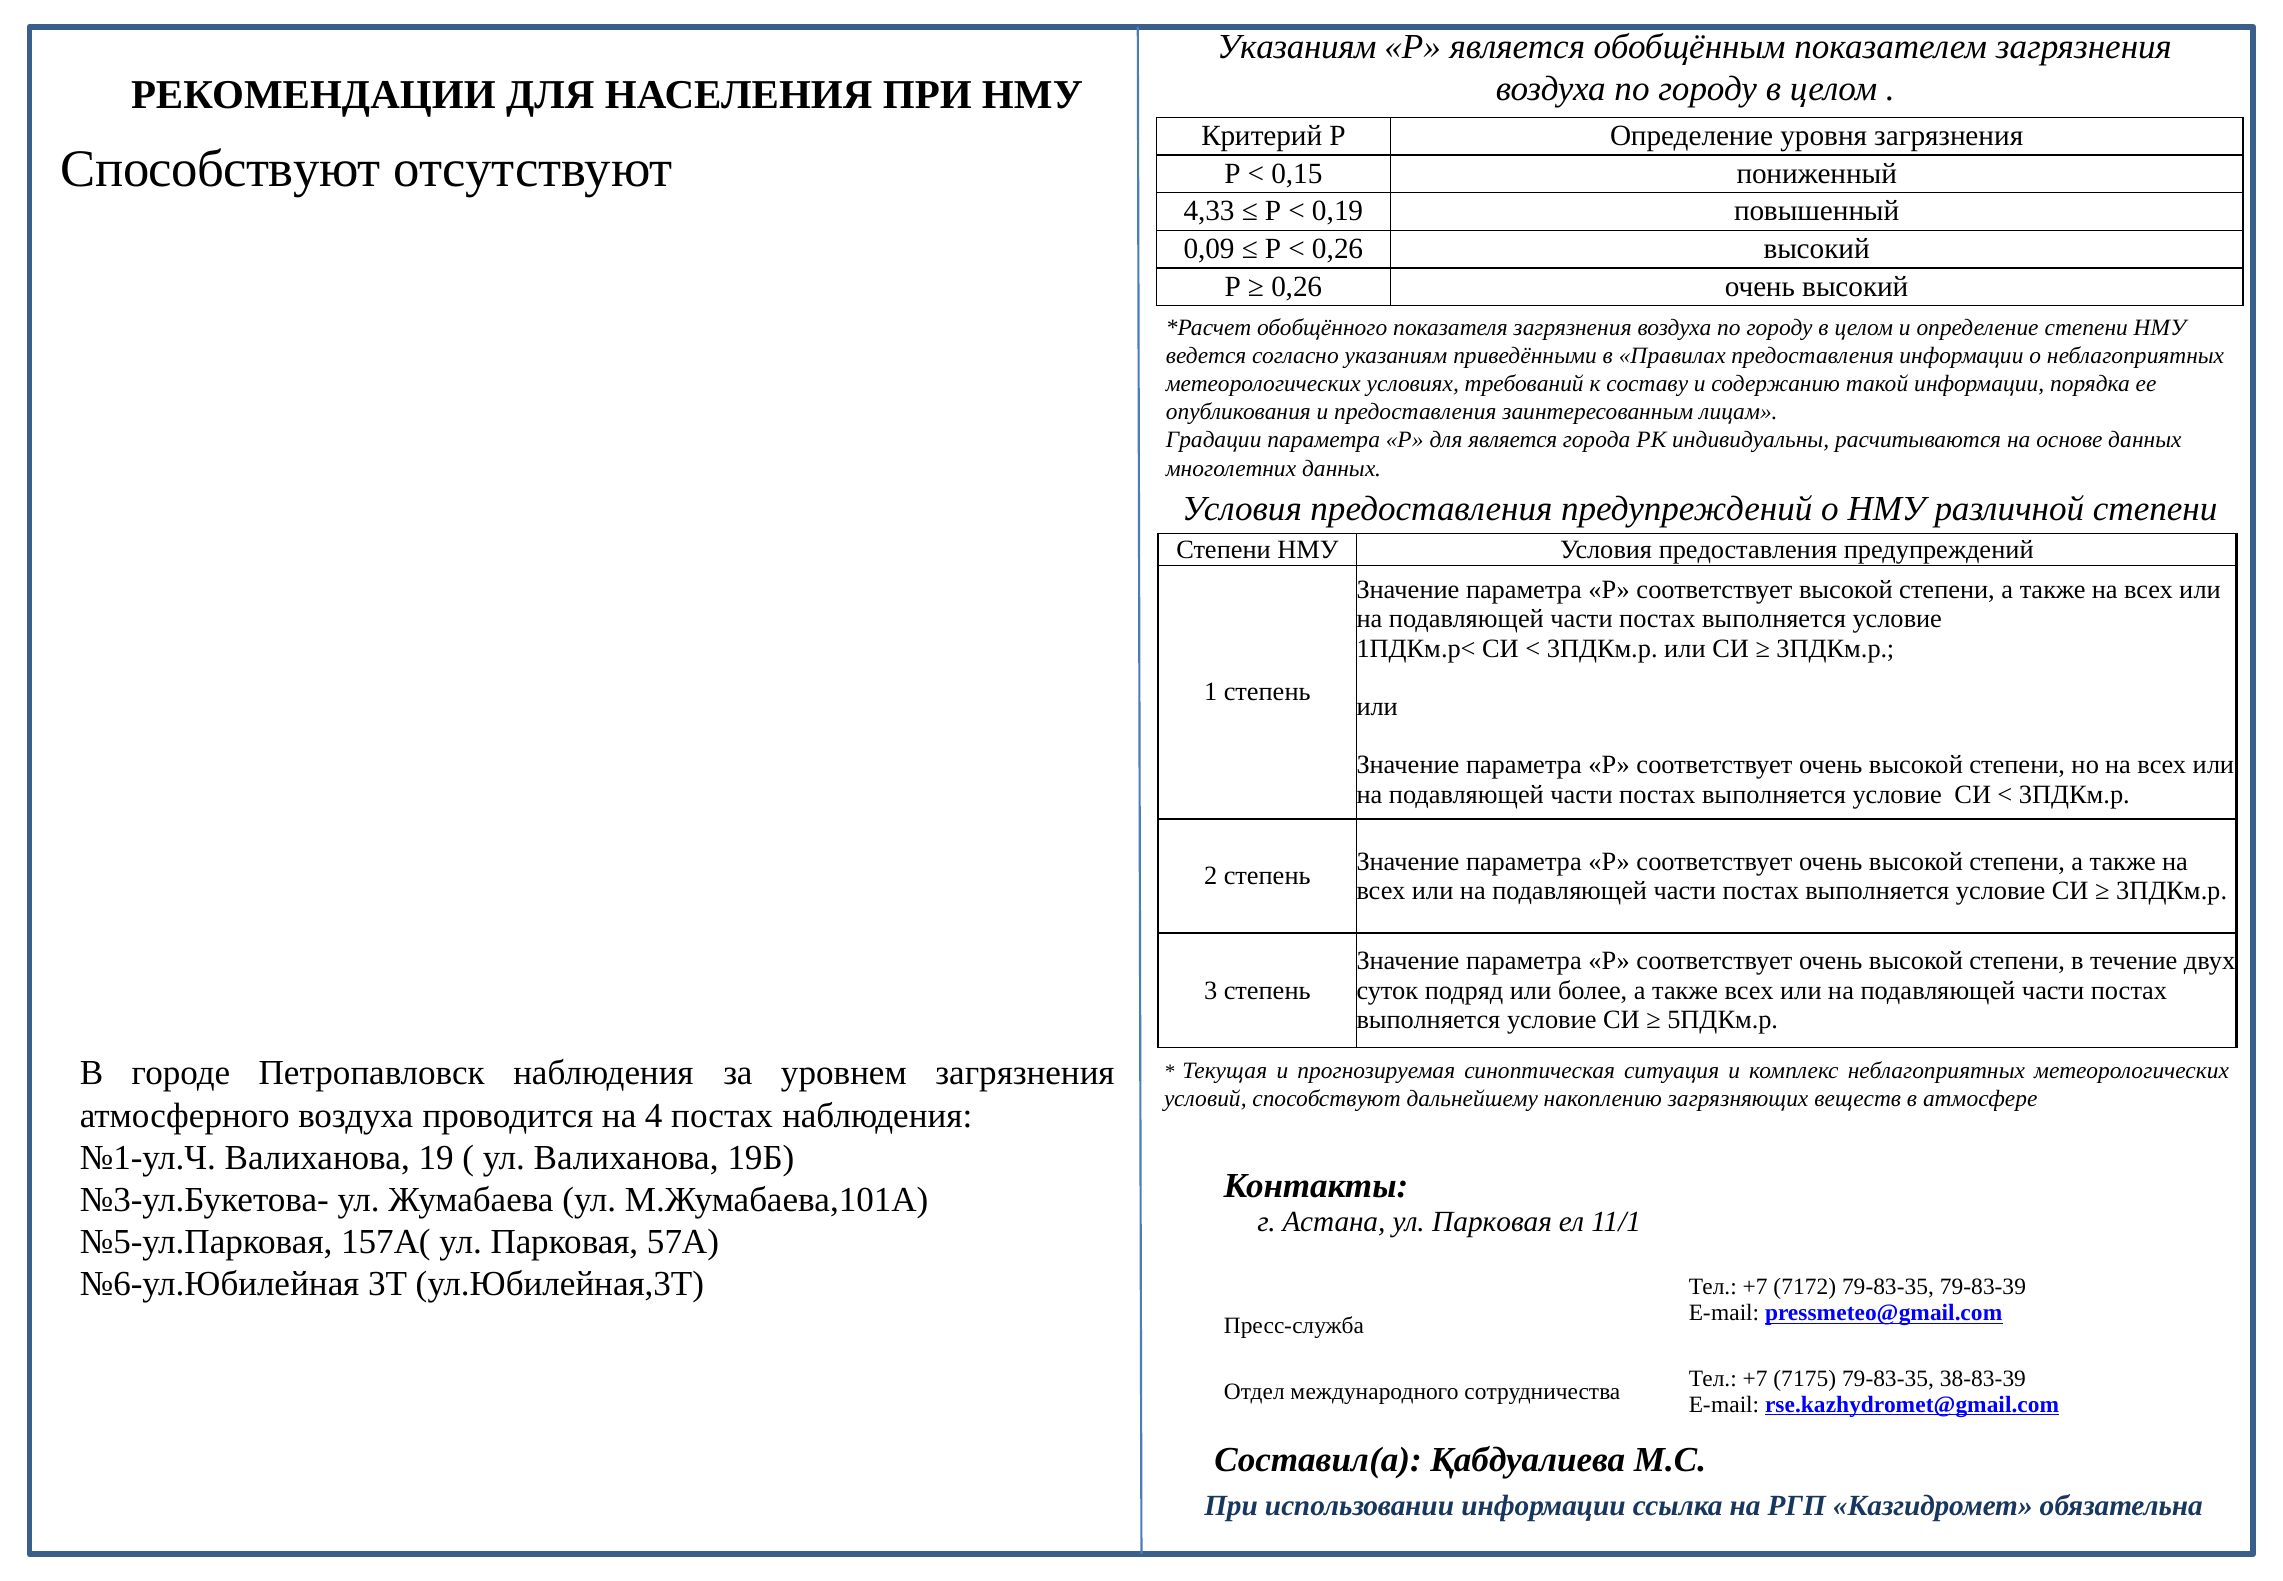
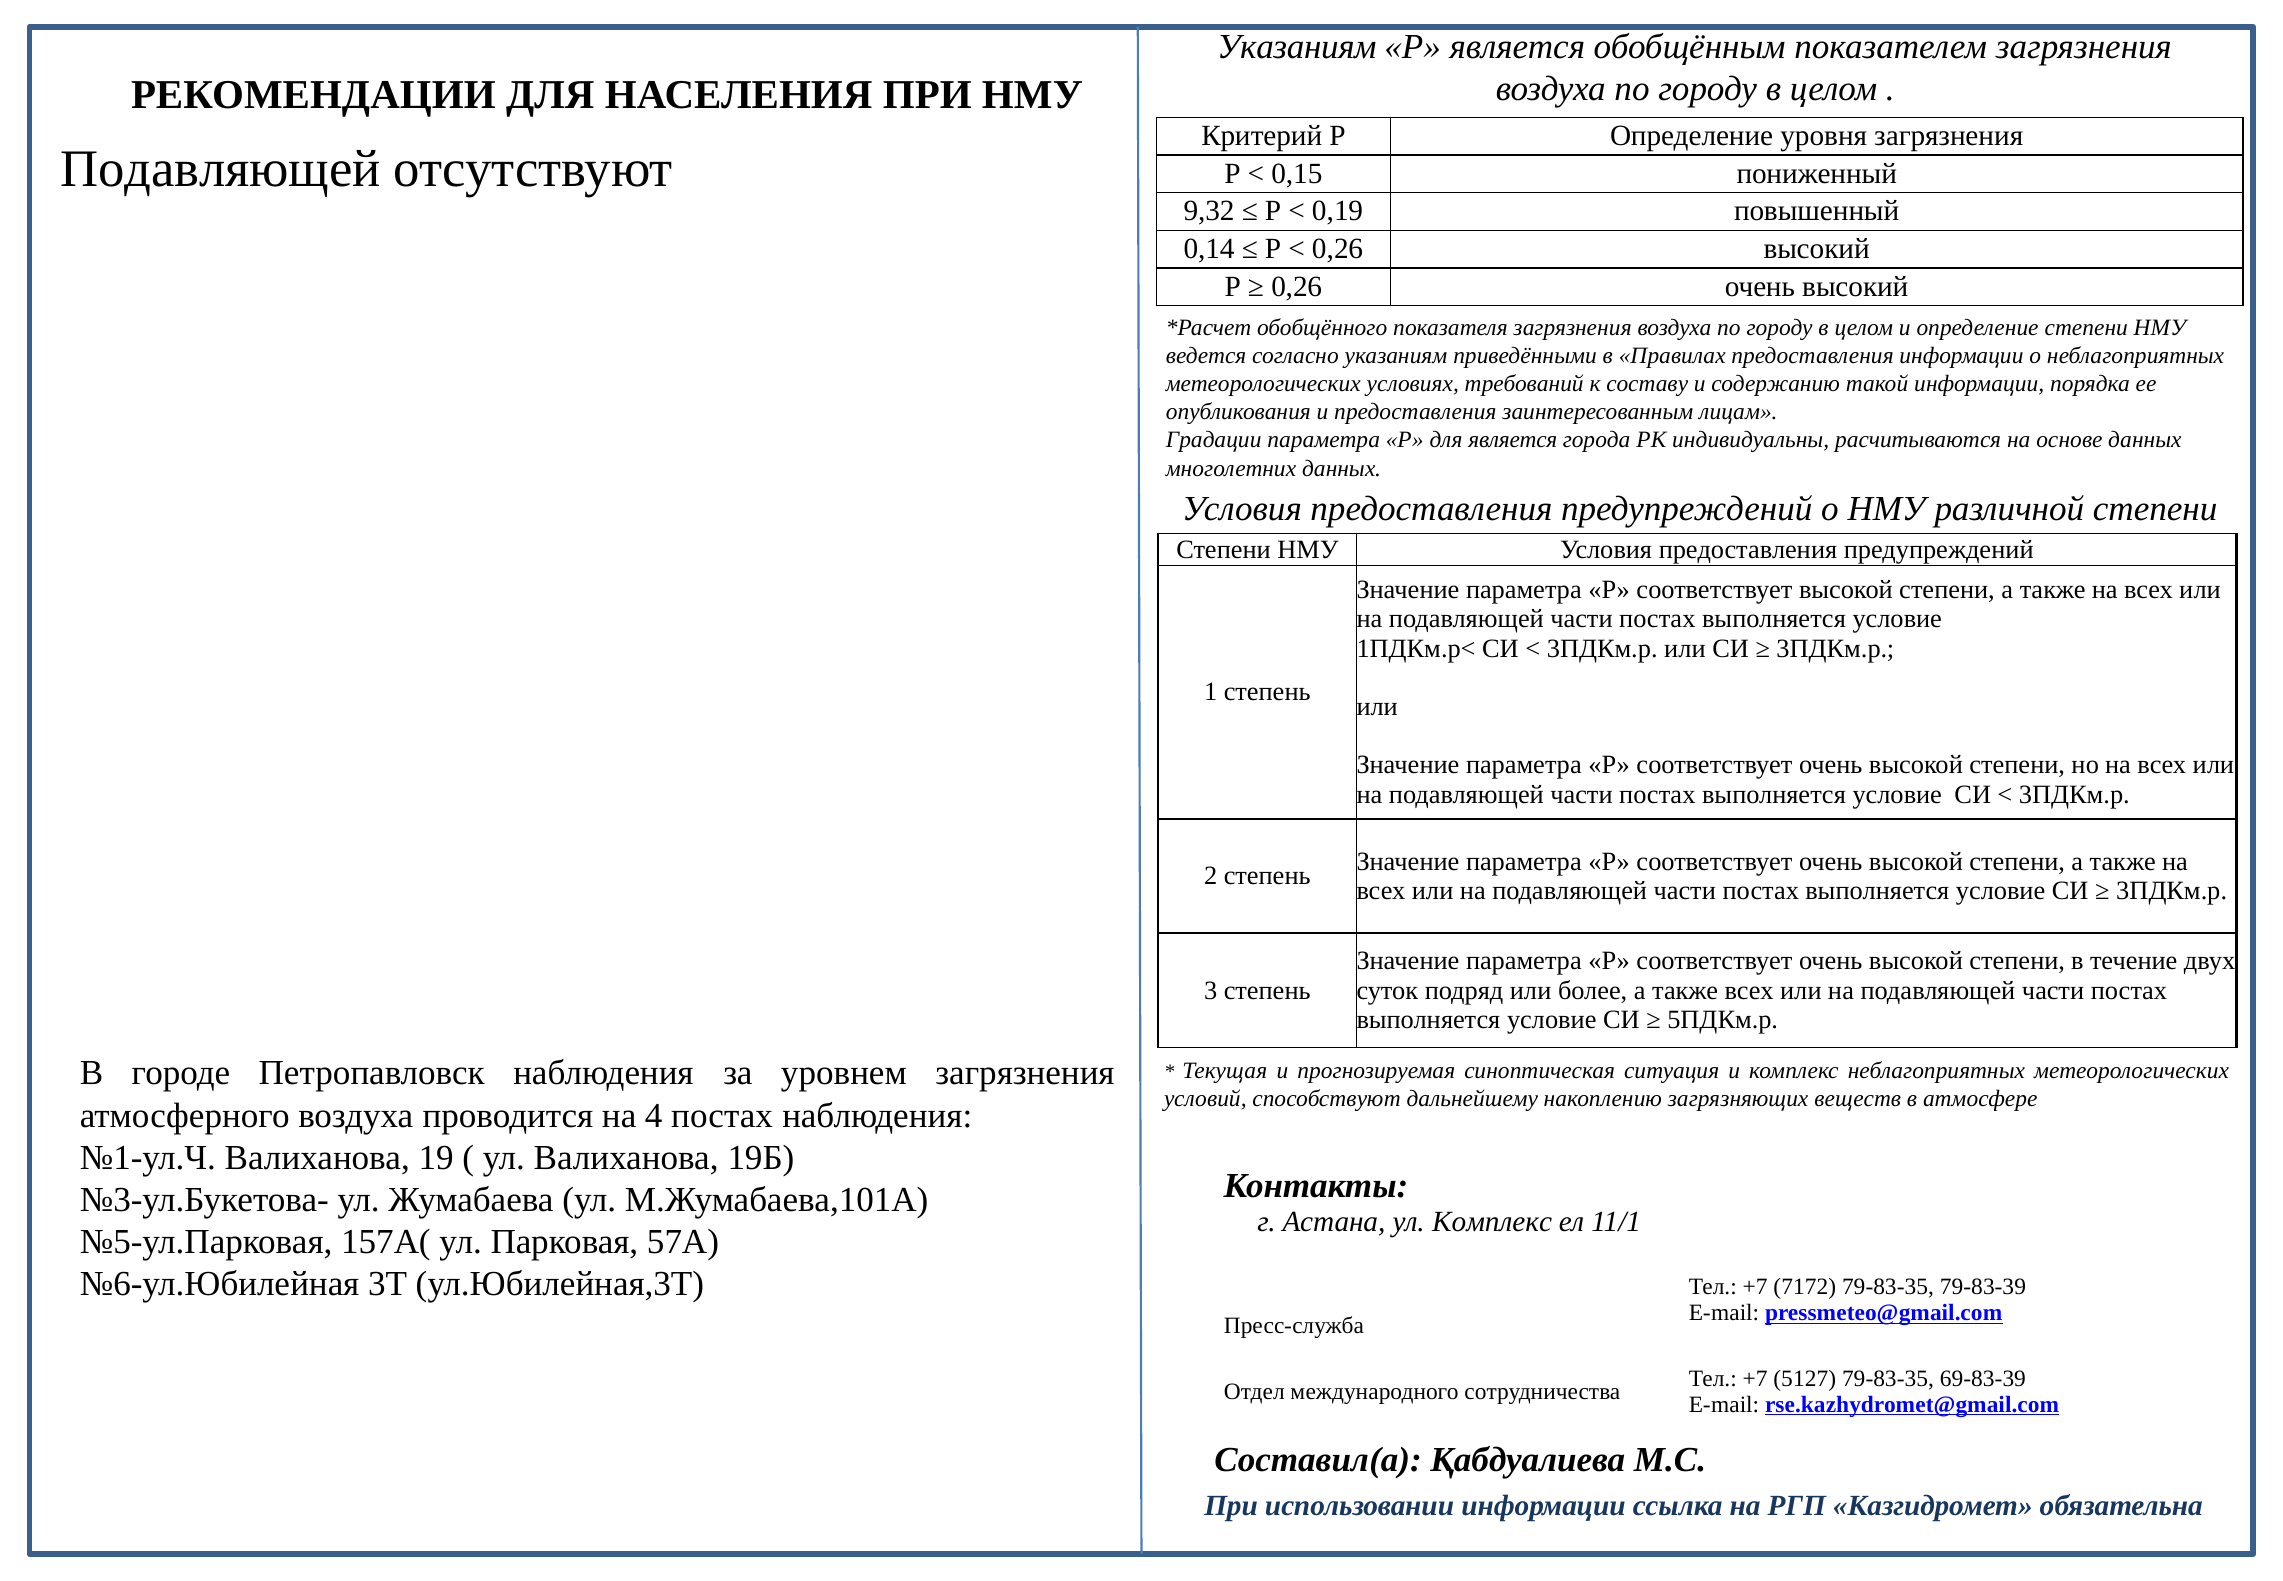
Способствуют: Способствуют -> Подавляющей (221, 169)
4,33: 4,33 -> 9,32 (1209, 211)
0,09: 0,09 -> 0,14 (1209, 249)
Астана ул Парковая: Парковая -> Комплекс (1492, 1222)
7175: 7175 -> 5127 (1805, 1378)
38-83-39: 38-83-39 -> 69-83-39 (1983, 1378)
